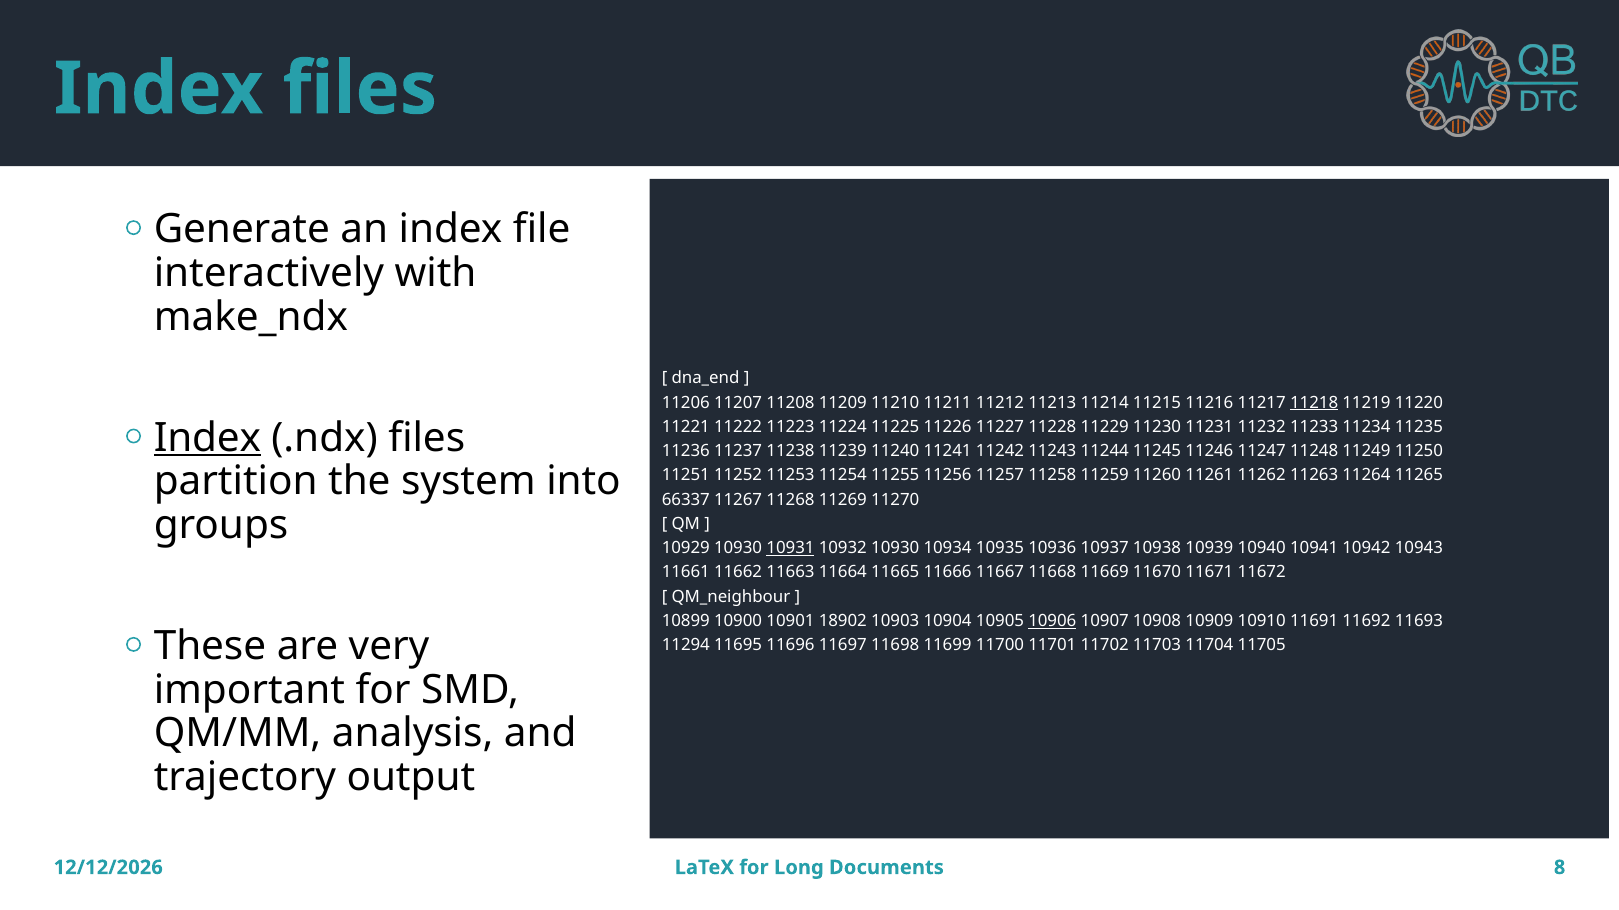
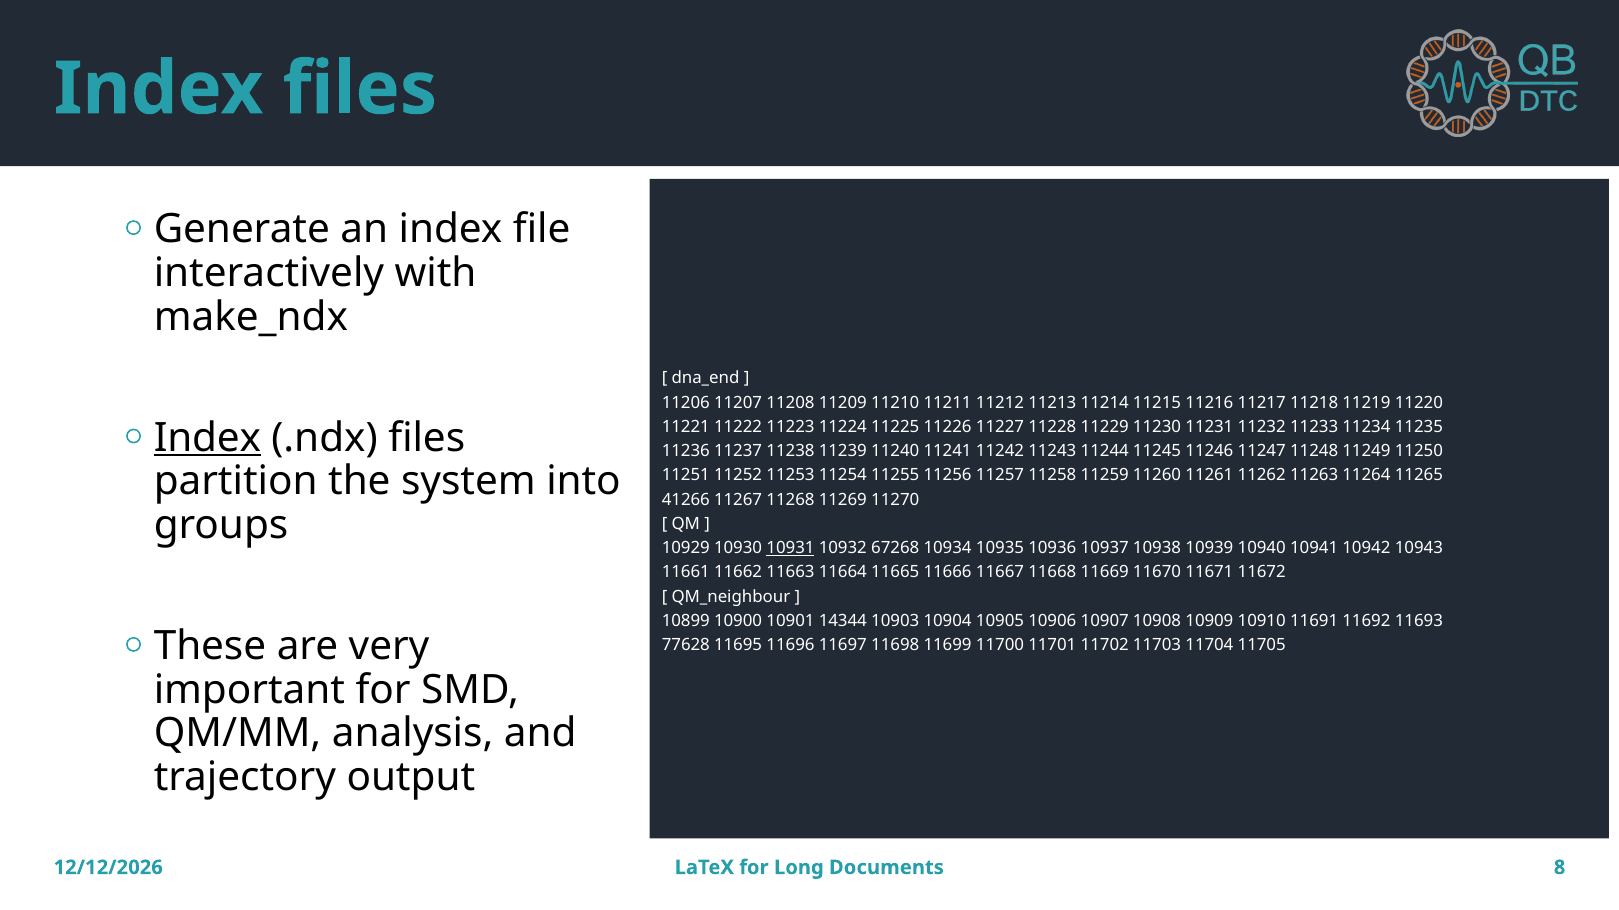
11218 underline: present -> none (1314, 403)
66337: 66337 -> 41266 (686, 500)
10932 10930: 10930 -> 67268 (895, 549)
18902: 18902 -> 14344 (843, 621)
10906 underline: present -> none (1052, 621)
11294: 11294 -> 77628 (686, 646)
